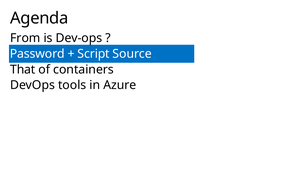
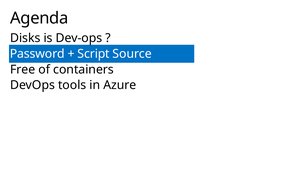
From: From -> Disks (25, 38)
That: That -> Free (23, 69)
